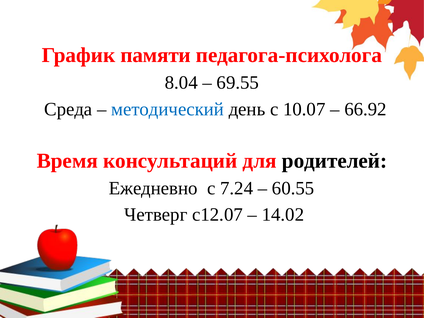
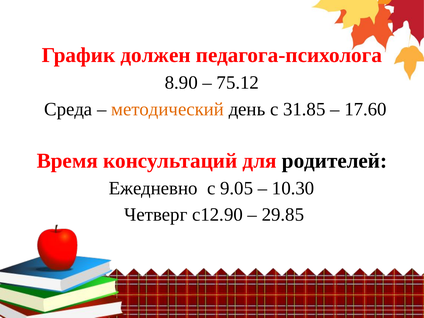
памяти: памяти -> должен (156, 55)
8.04: 8.04 -> 8.90 (181, 83)
69.55: 69.55 -> 75.12 (238, 83)
методический colour: blue -> orange (168, 109)
10.07: 10.07 -> 31.85 (304, 109)
66.92: 66.92 -> 17.60 (366, 109)
7.24: 7.24 -> 9.05 (237, 188)
60.55: 60.55 -> 10.30 (293, 188)
с12.07: с12.07 -> с12.90 (218, 215)
14.02: 14.02 -> 29.85 (283, 215)
